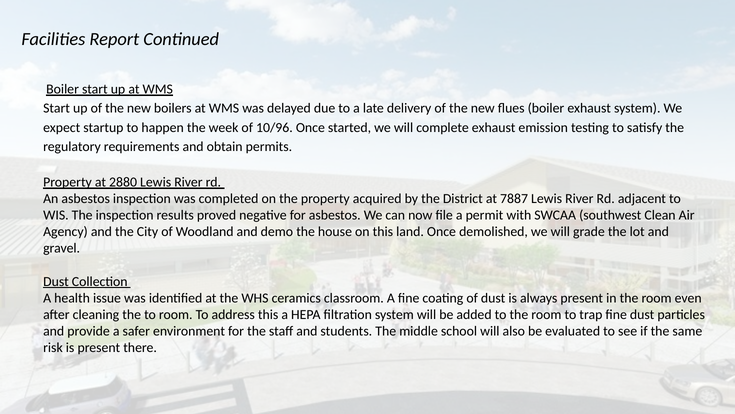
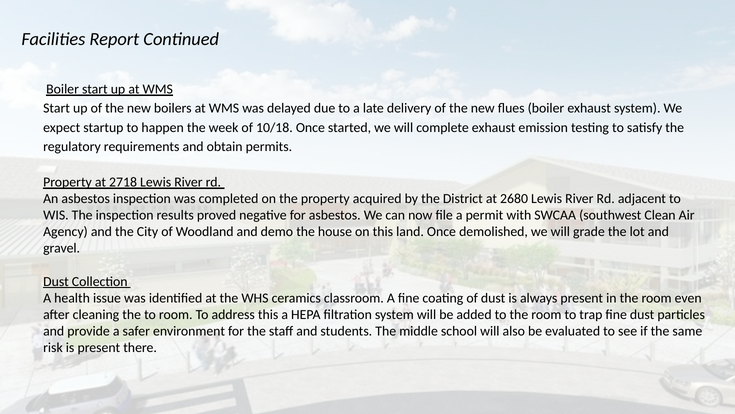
10/96: 10/96 -> 10/18 (274, 127)
2880: 2880 -> 2718 (123, 182)
7887: 7887 -> 2680 (514, 198)
